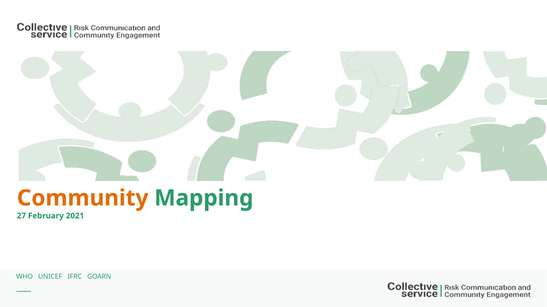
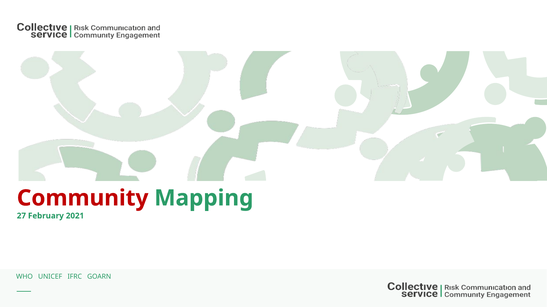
Community colour: orange -> red (83, 198)
